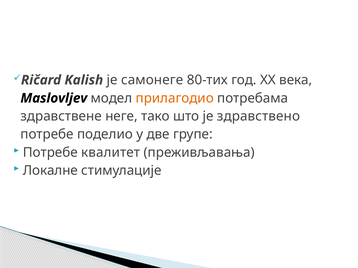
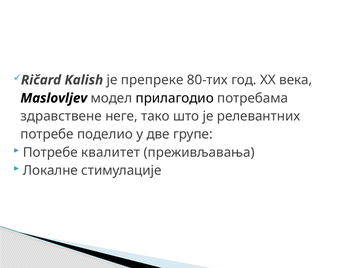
самонеге: самонеге -> препреке (152, 80)
прилагодио colour: orange -> black (175, 98)
здравствено: здравствено -> релевантних (259, 116)
